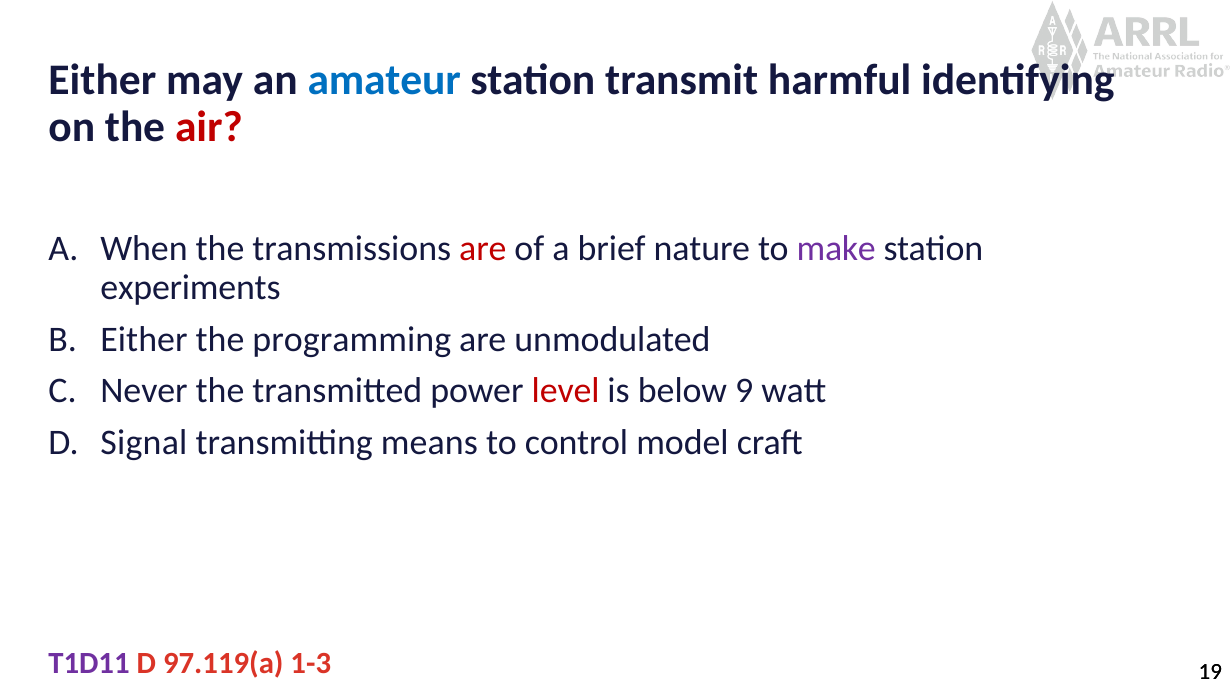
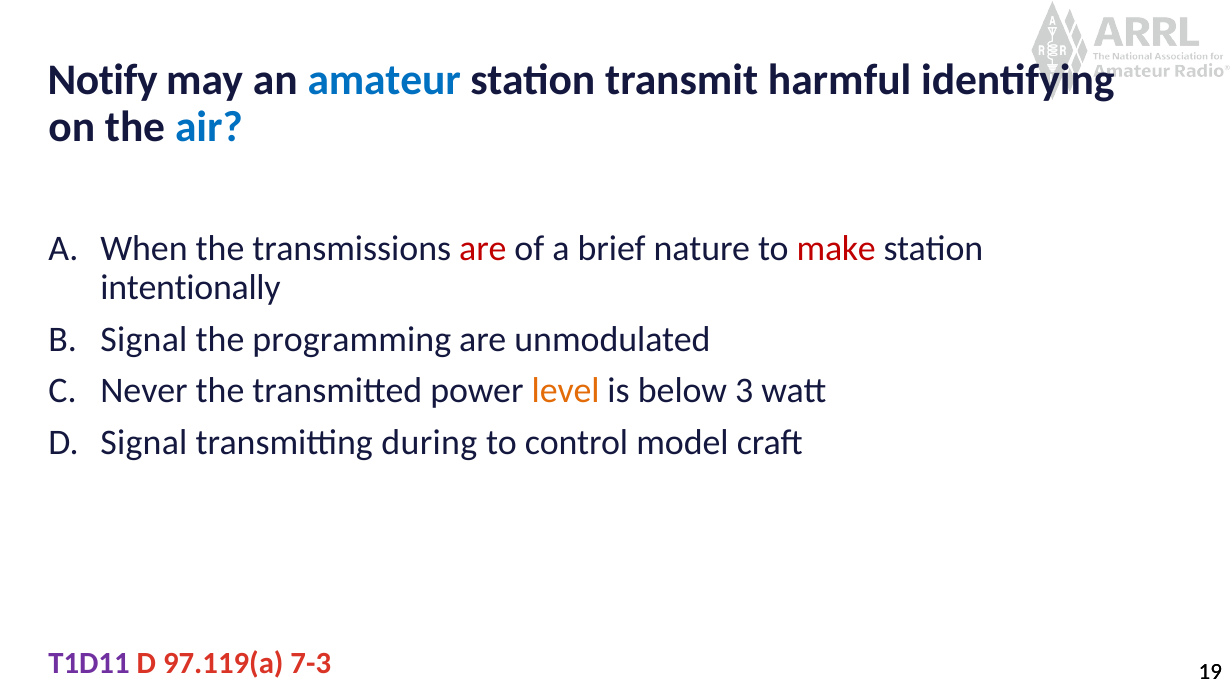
Either: Either -> Notify (103, 80)
air colour: red -> blue (209, 127)
make colour: purple -> red (836, 249)
experiments: experiments -> intentionally (191, 287)
Either: Either -> Signal (144, 339)
level colour: red -> orange (566, 391)
9: 9 -> 3 (744, 391)
means: means -> during (429, 442)
1-3: 1-3 -> 7-3 (311, 663)
